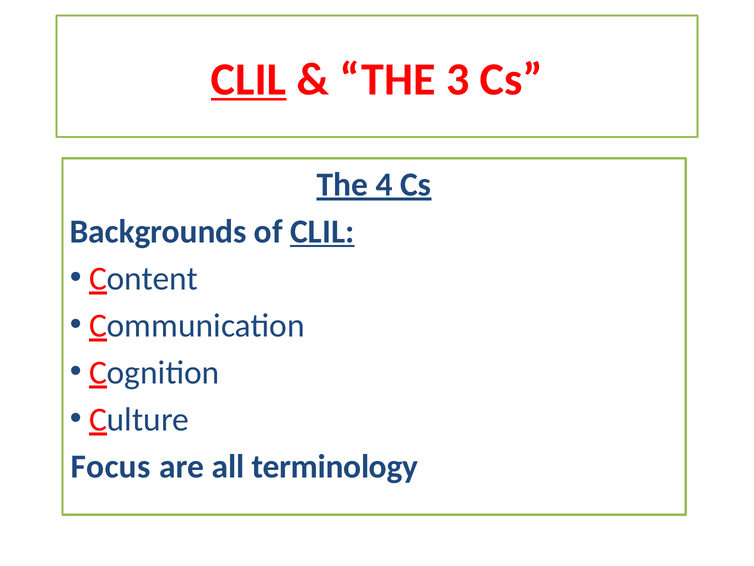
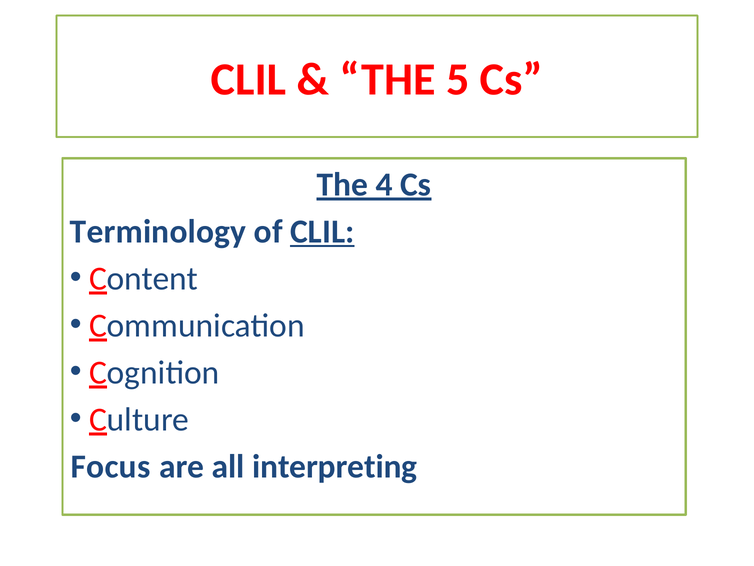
CLIL underline: present -> none (249, 79)
3: 3 -> 5 (458, 79)
Backgrounds: Backgrounds -> Terminology (158, 231)
terminology: terminology -> interpreting (335, 466)
